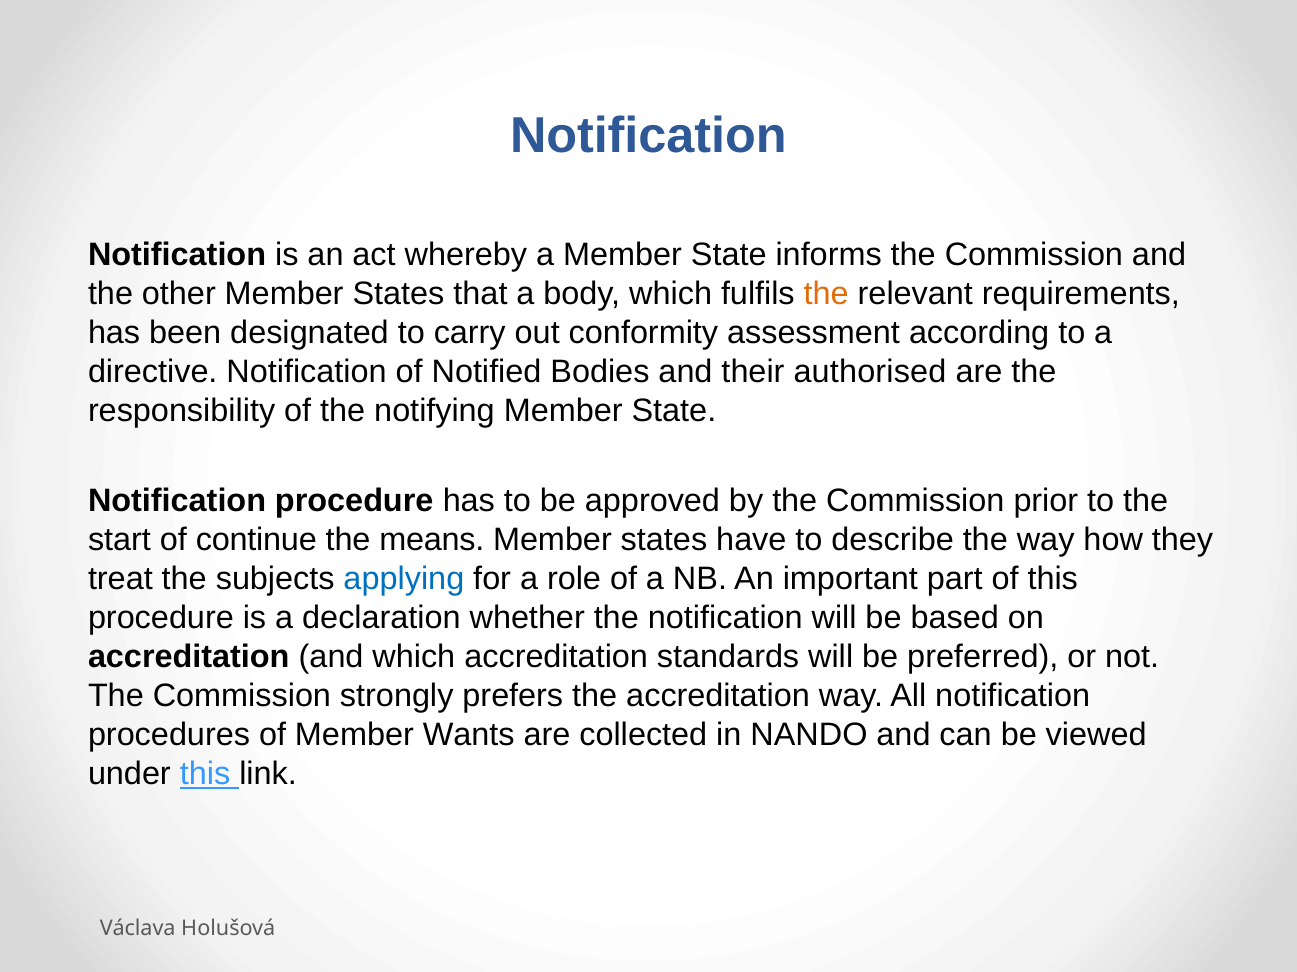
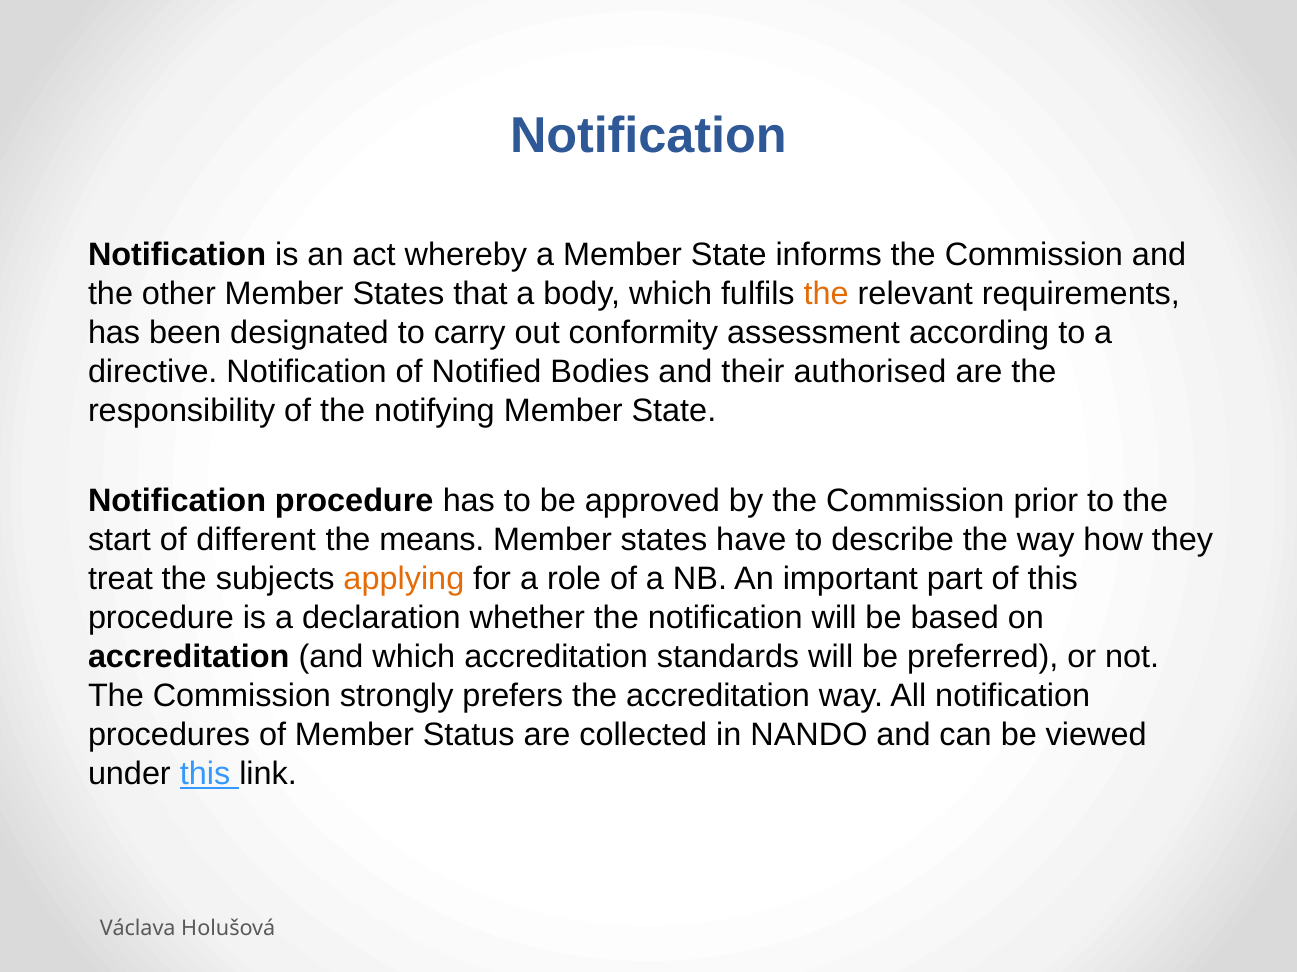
continue: continue -> different (256, 541)
applying colour: blue -> orange (404, 579)
Wants: Wants -> Status (469, 735)
